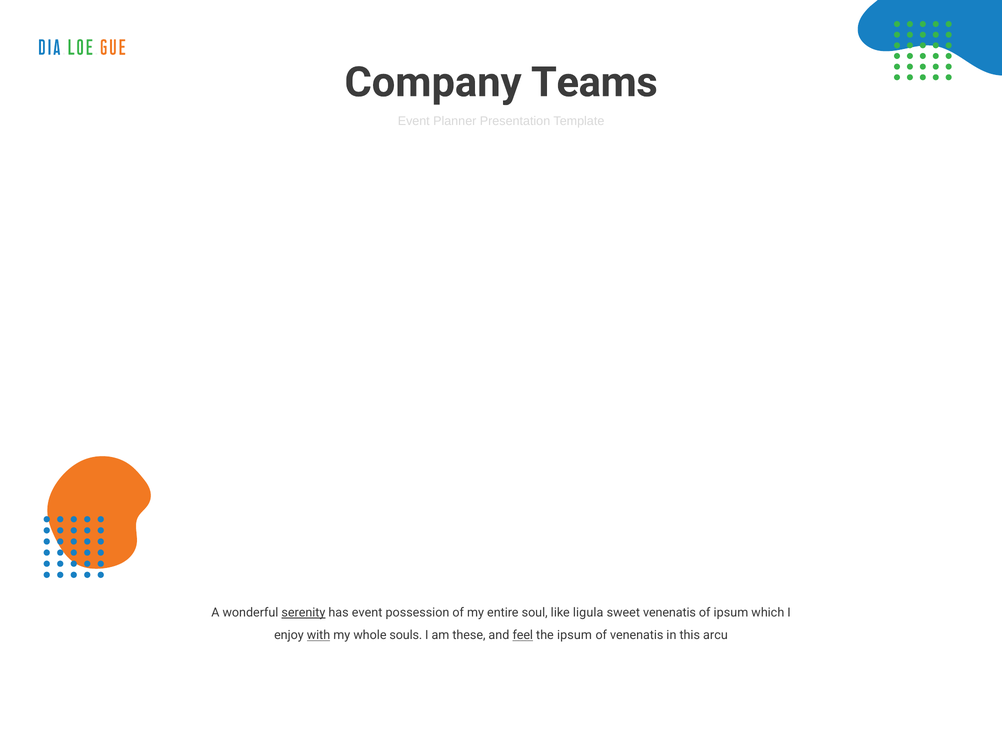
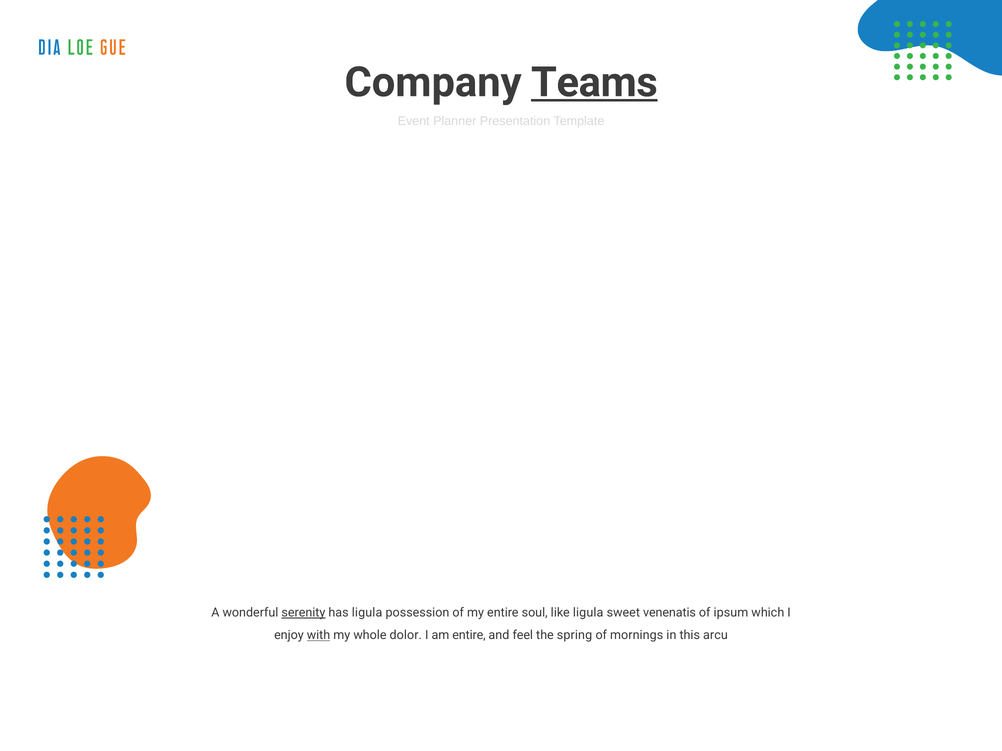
Teams underline: none -> present (594, 83)
has event: event -> ligula (367, 613)
souls: souls -> dolor (406, 636)
am these: these -> entire (469, 636)
feel underline: present -> none (523, 636)
the ipsum: ipsum -> spring (575, 636)
of venenatis: venenatis -> mornings (637, 636)
